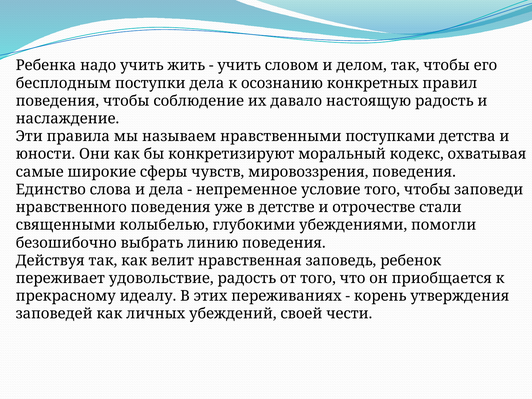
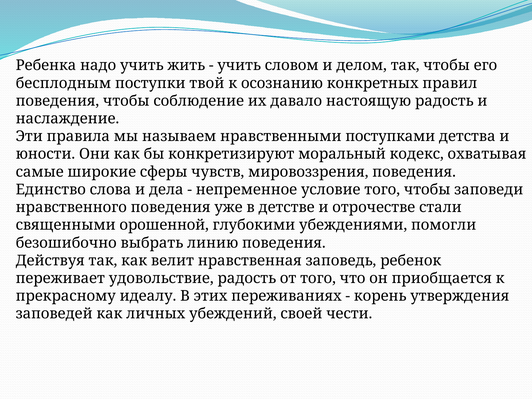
поступки дела: дела -> твой (207, 83)
колыбелью: колыбелью -> орошенной (164, 225)
